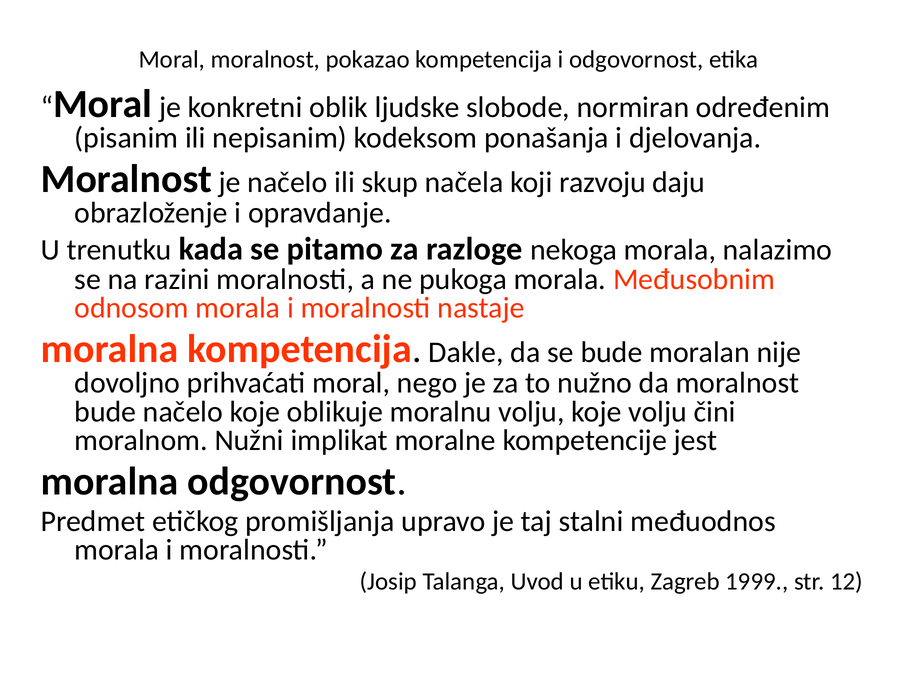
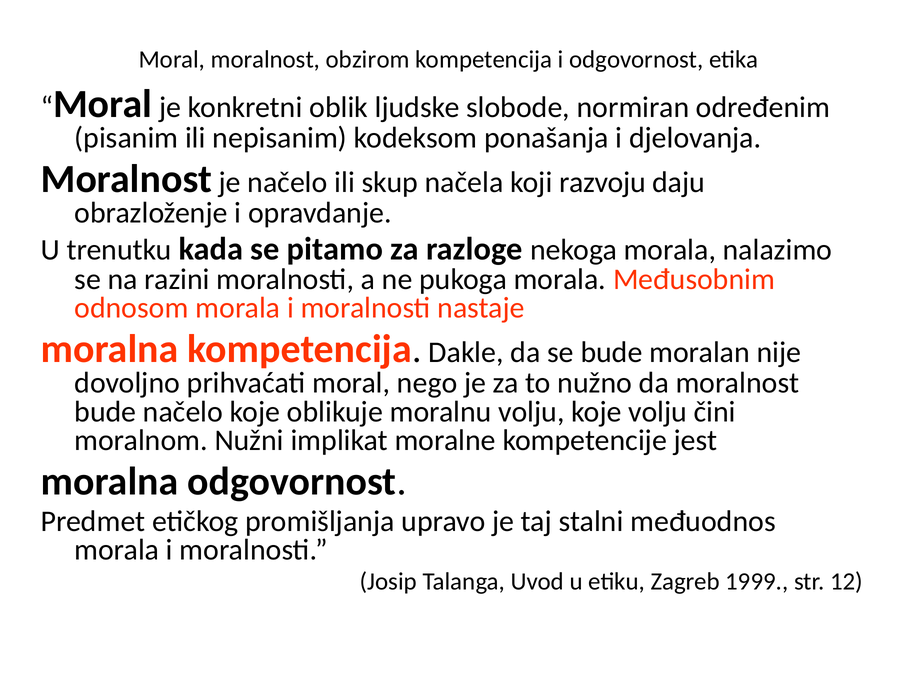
pokazao: pokazao -> obzirom (368, 60)
